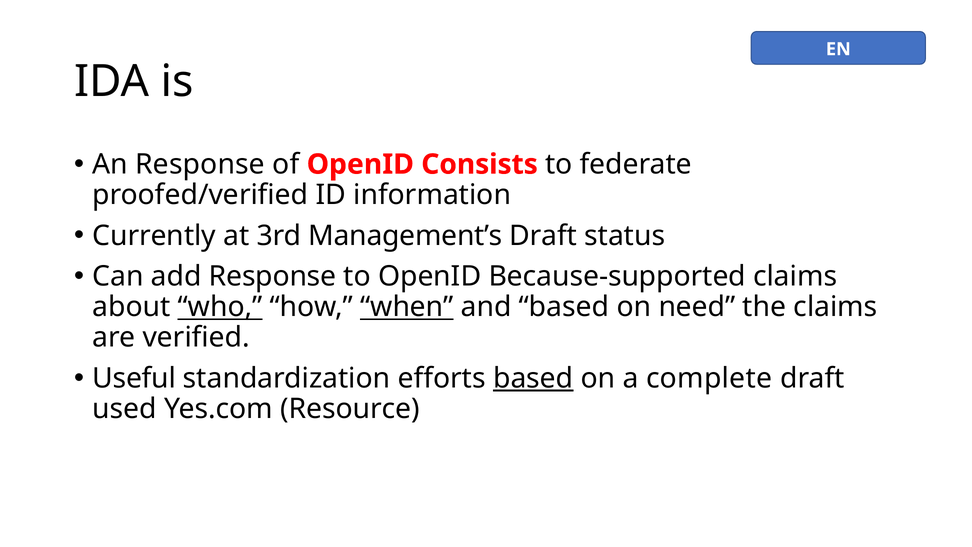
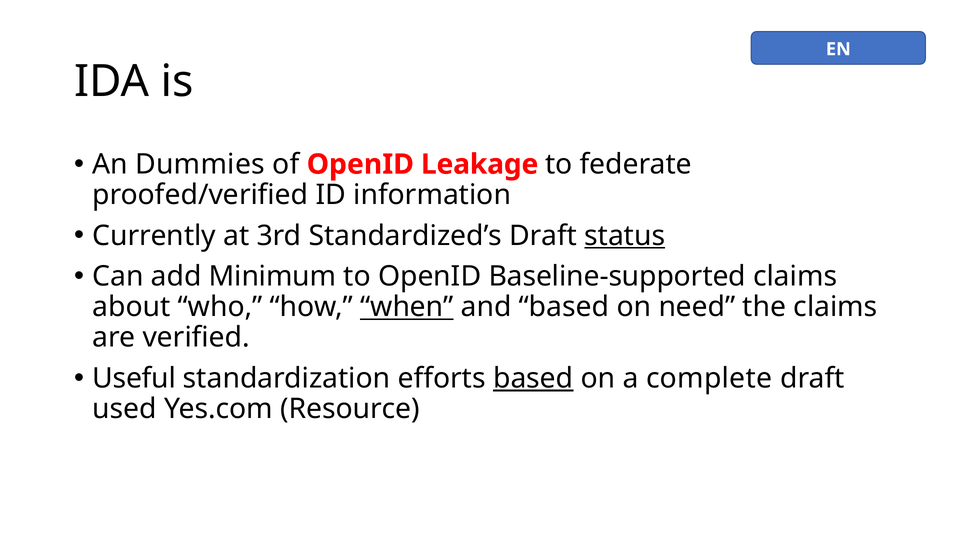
An Response: Response -> Dummies (200, 164)
Consists: Consists -> Leakage (480, 164)
Management’s: Management’s -> Standardized’s (405, 236)
status underline: none -> present (625, 236)
add Response: Response -> Minimum (273, 276)
Because-supported: Because-supported -> Baseline-supported (617, 276)
who underline: present -> none (220, 307)
